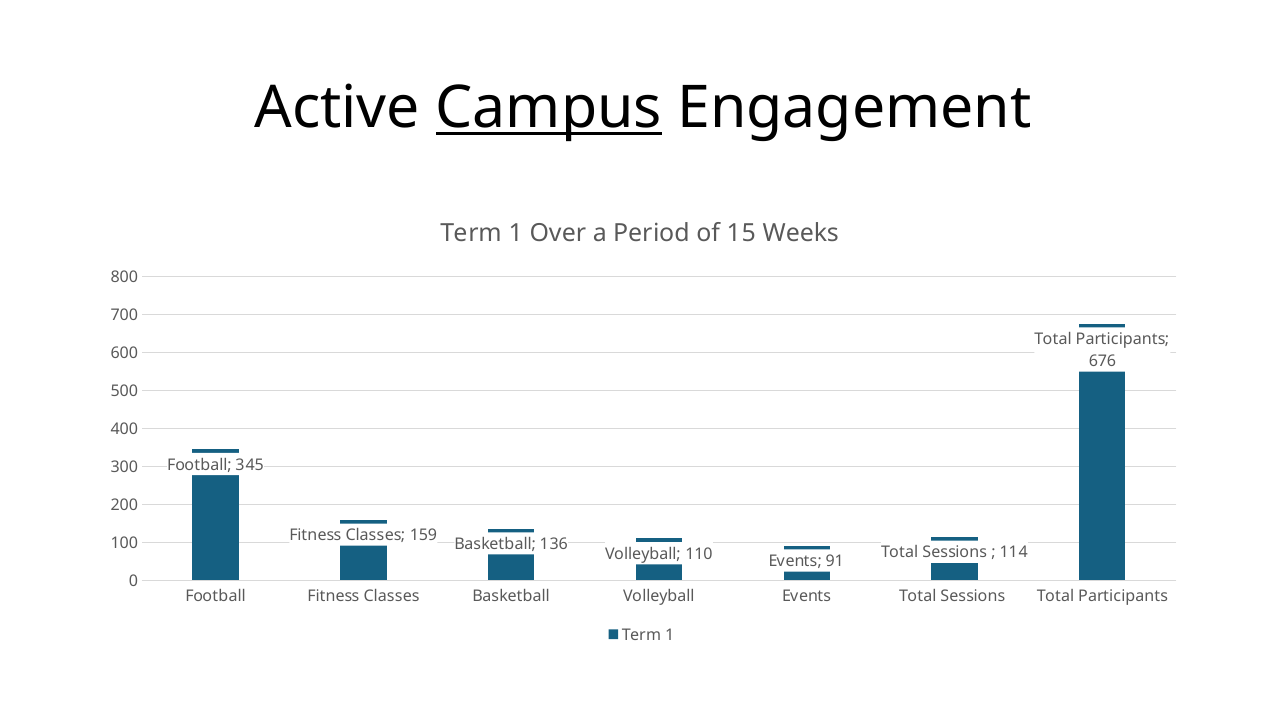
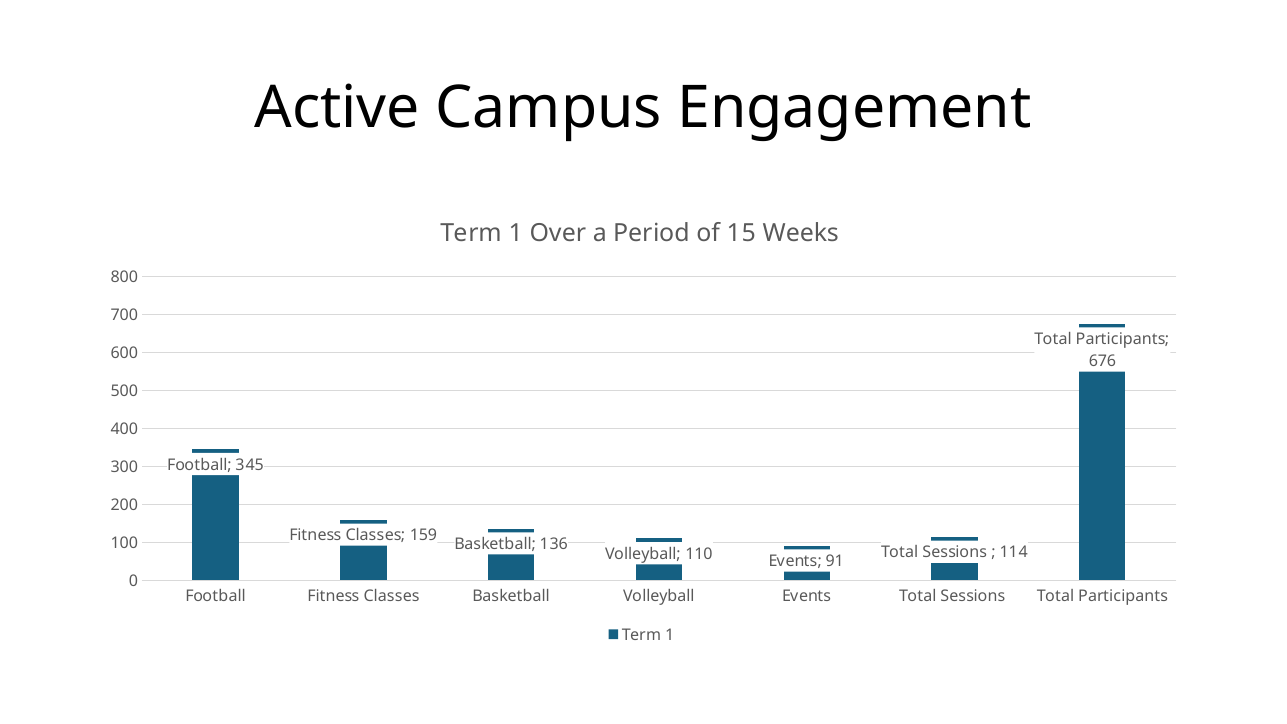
Campus underline: present -> none (549, 108)
